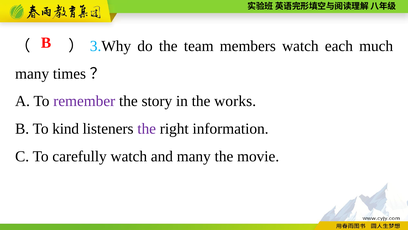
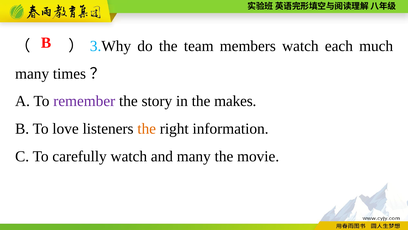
works: works -> makes (235, 101)
kind: kind -> love (66, 129)
the colour: purple -> orange (147, 129)
